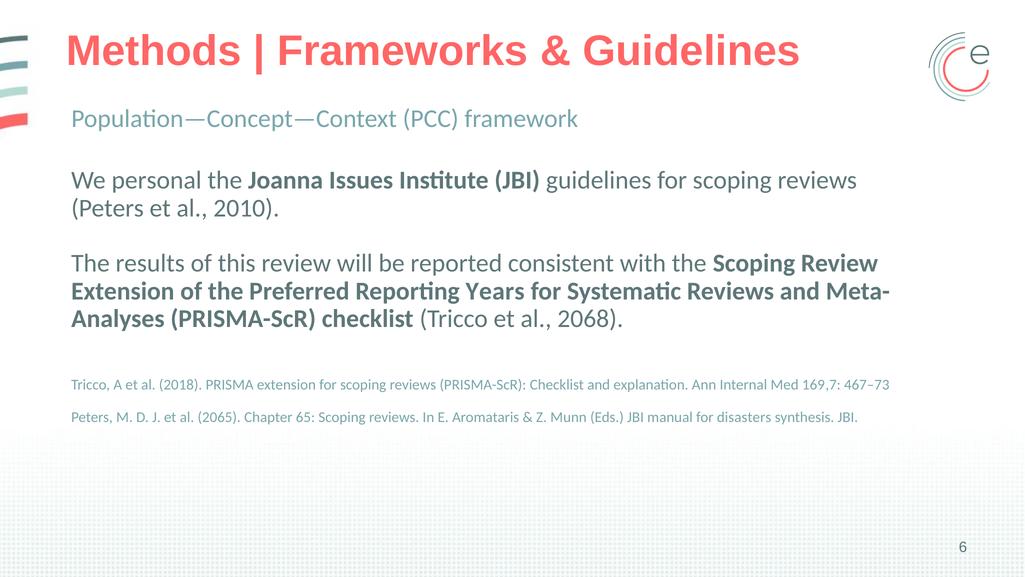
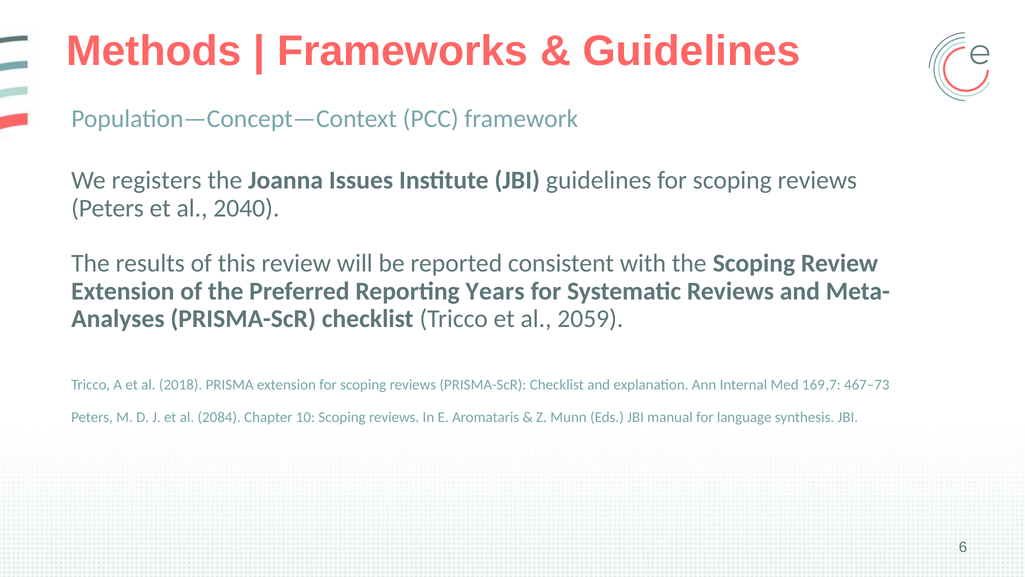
personal: personal -> registers (157, 180)
2010: 2010 -> 2040 (246, 208)
2068: 2068 -> 2059 (590, 319)
2065: 2065 -> 2084 (219, 417)
65: 65 -> 10 (305, 417)
disasters: disasters -> language (744, 417)
